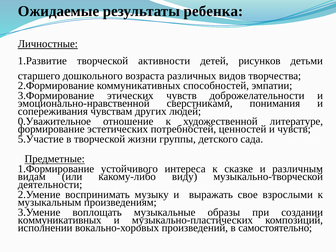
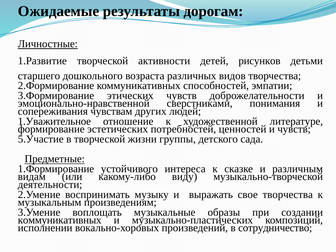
ребенка: ребенка -> дорогам (214, 11)
0.Уважительное: 0.Уважительное -> 1.Уважительное (54, 121)
свое взрослыми: взрослыми -> творчества (288, 194)
самостоятельно: самостоятельно -> сотрудничество (275, 228)
